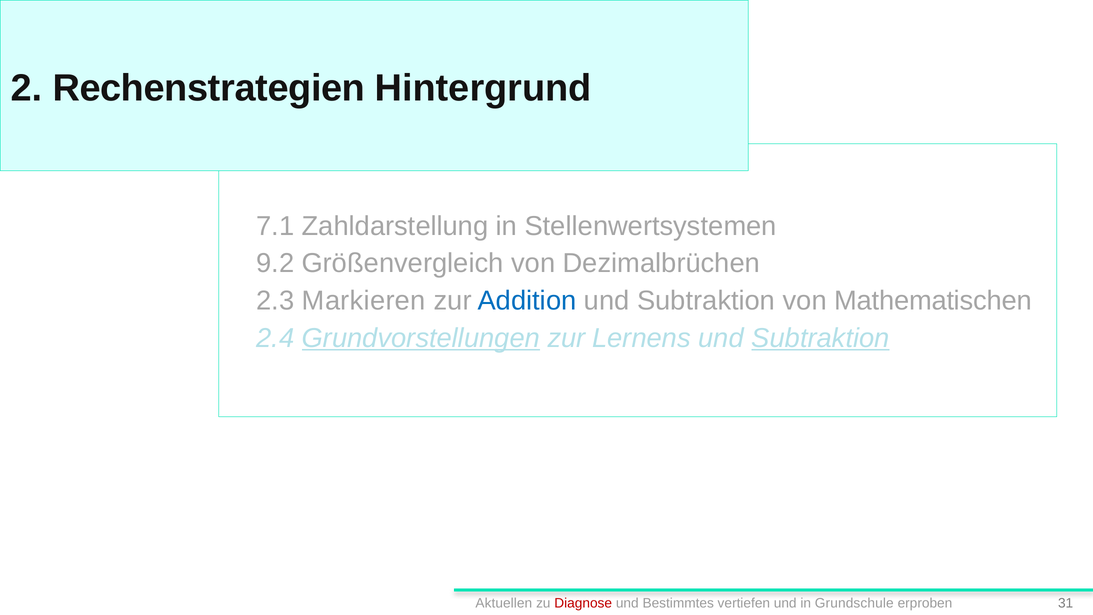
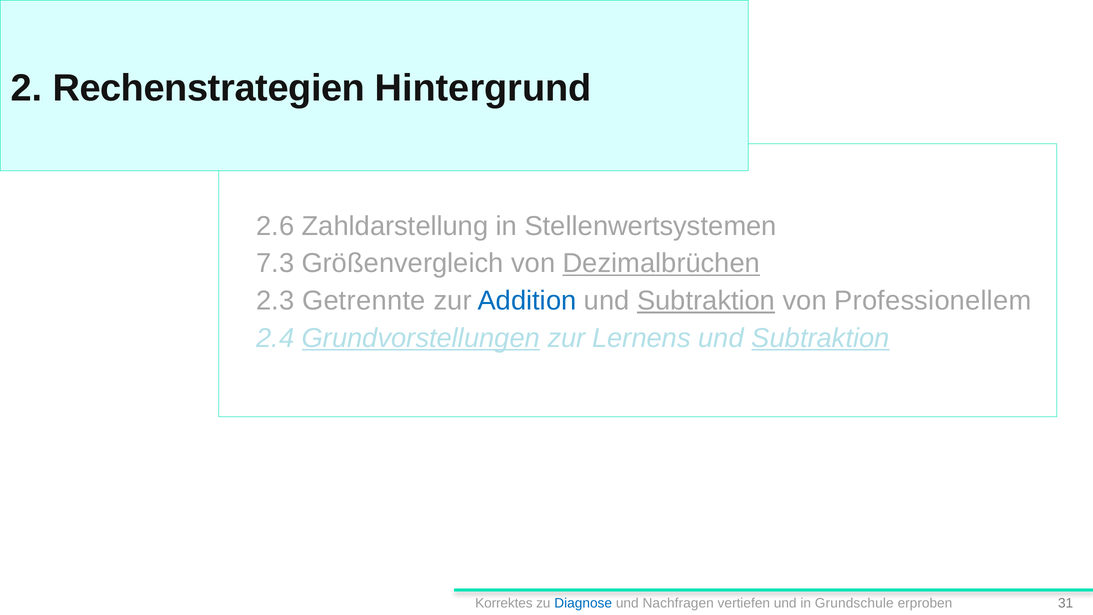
7.1: 7.1 -> 2.6 (275, 226)
9.2: 9.2 -> 7.3 (275, 263)
Dezimalbrüchen underline: none -> present (661, 263)
Markieren: Markieren -> Getrennte (364, 301)
Subtraktion underline: none -> present (706, 301)
Mathematischen: Mathematischen -> Professionellem (933, 301)
Aktuellen: Aktuellen -> Korrektes (504, 603)
Diagnose colour: red -> blue (583, 603)
Bestimmtes: Bestimmtes -> Nachfragen (678, 603)
